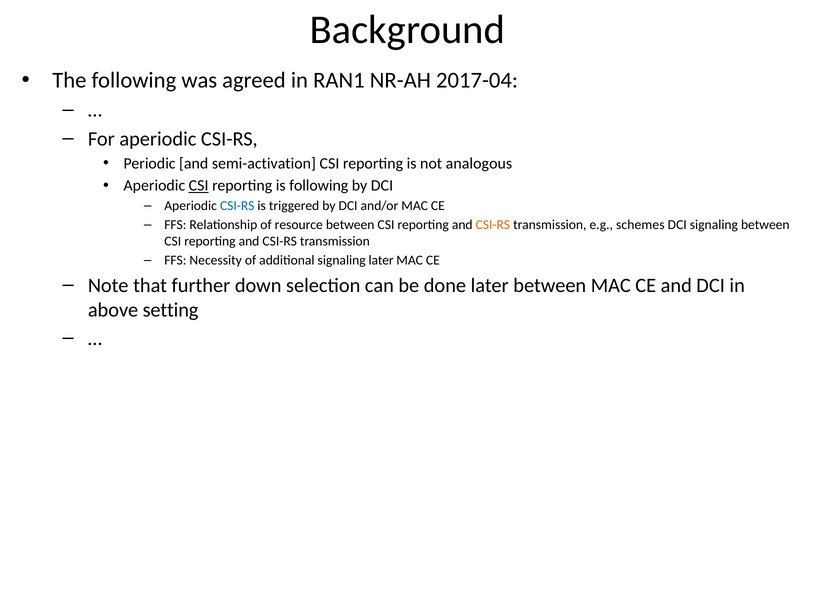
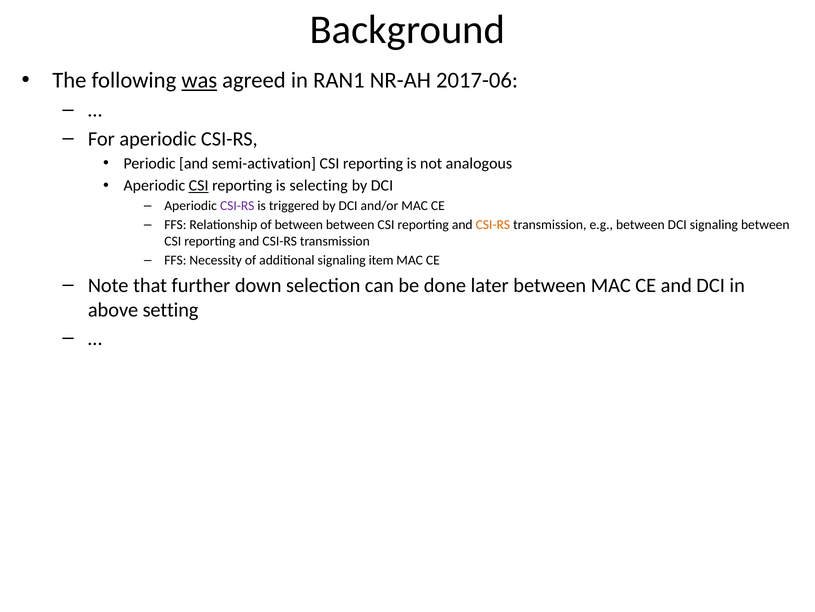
was underline: none -> present (199, 80)
2017-04: 2017-04 -> 2017-06 (477, 80)
is following: following -> selecting (319, 185)
CSI-RS colour: blue -> purple (237, 206)
of resource: resource -> between (299, 225)
e.g schemes: schemes -> between (640, 225)
signaling later: later -> item (381, 260)
